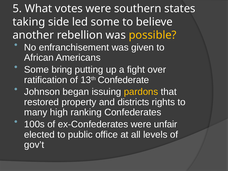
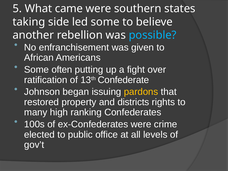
votes: votes -> came (69, 9)
possible colour: yellow -> light blue (153, 35)
bring: bring -> often (62, 70)
unfair: unfair -> crime (166, 124)
